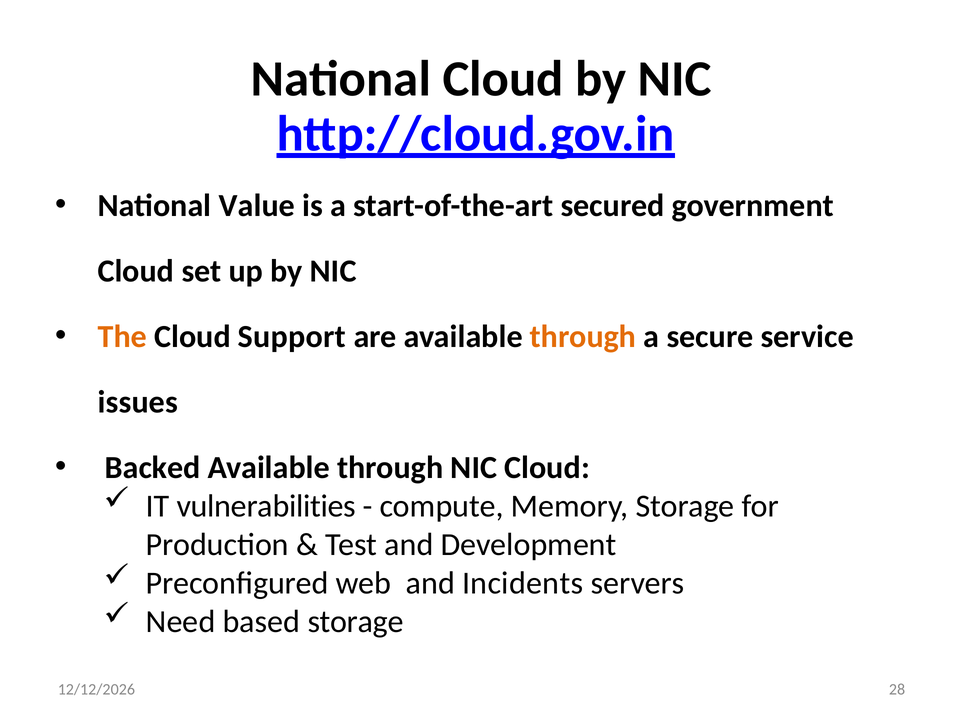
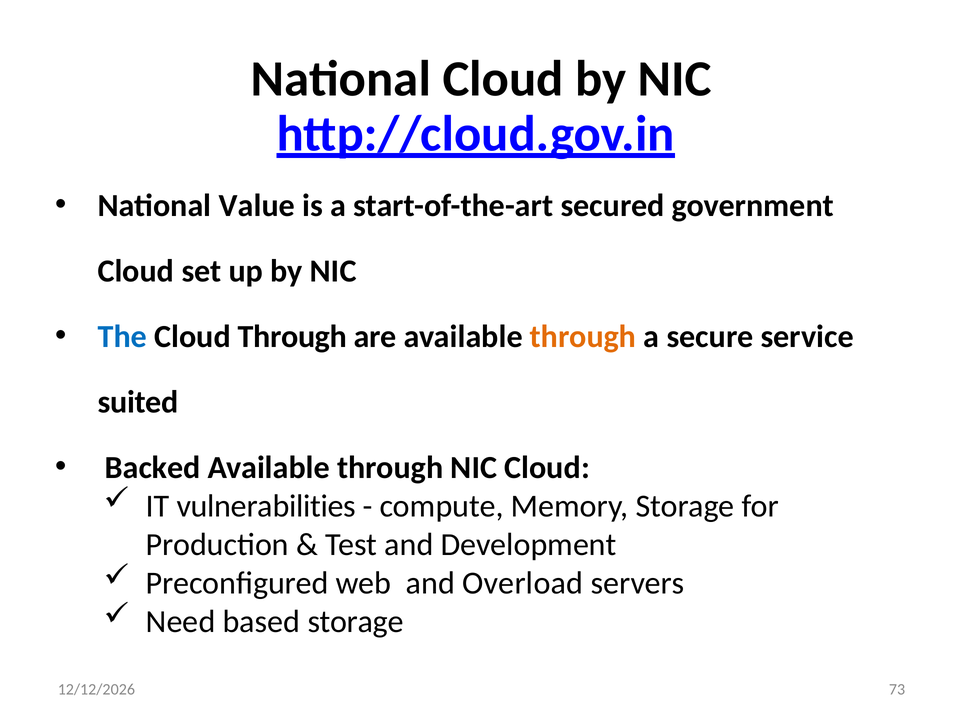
The colour: orange -> blue (122, 337)
Cloud Support: Support -> Through (292, 337)
issues: issues -> suited (138, 402)
Incidents: Incidents -> Overload (523, 583)
28: 28 -> 73 (897, 690)
